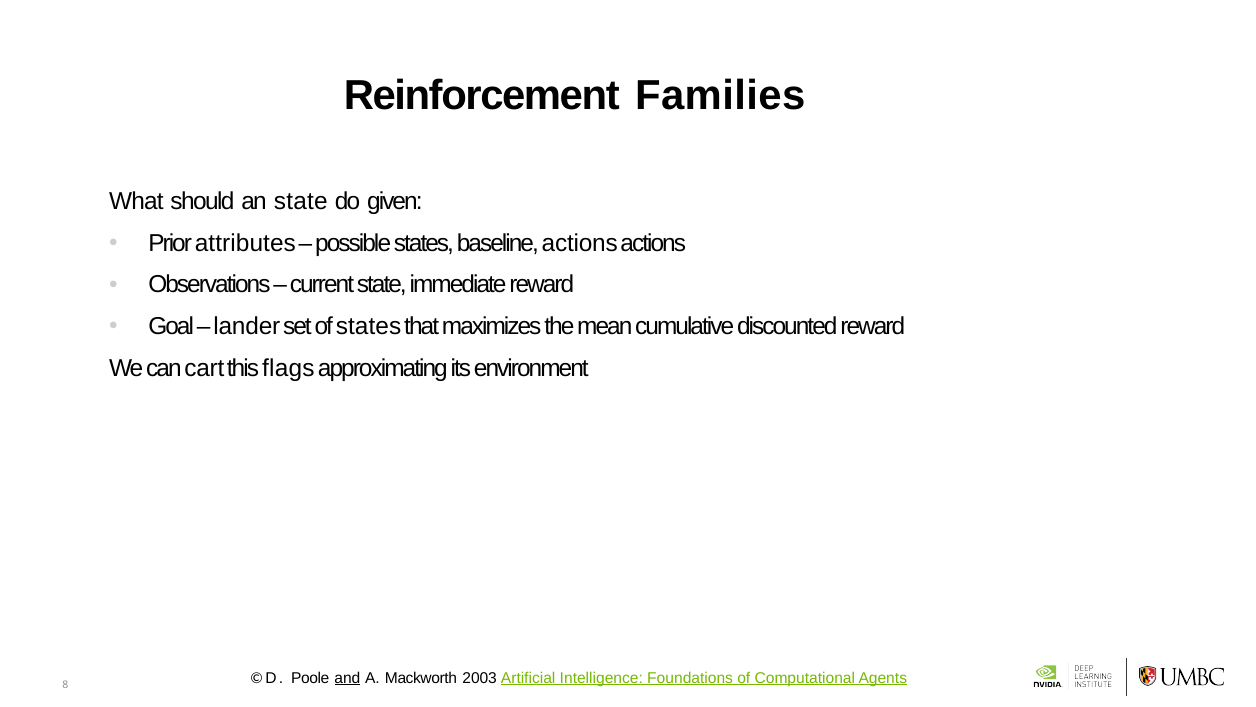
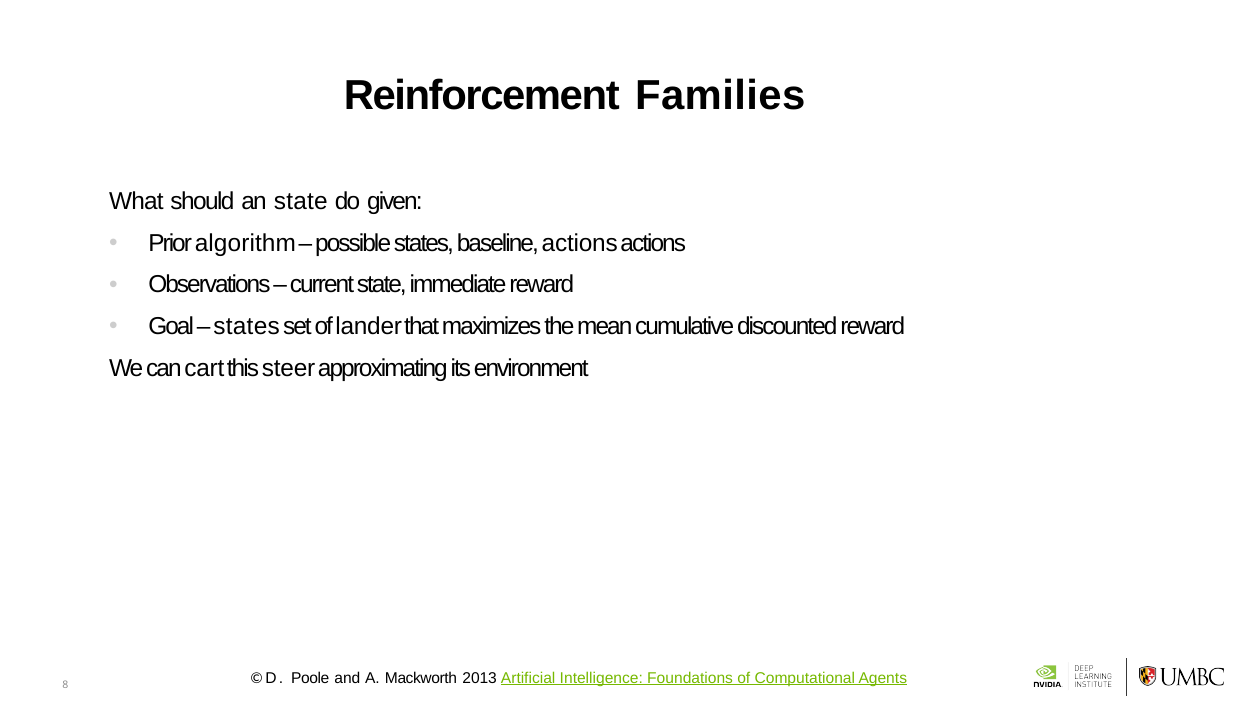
attributes: attributes -> algorithm (245, 243)
lander: lander -> states (247, 327)
of states: states -> lander (369, 327)
flags: flags -> steer (289, 369)
and underline: present -> none (347, 677)
2003: 2003 -> 2013 (480, 677)
